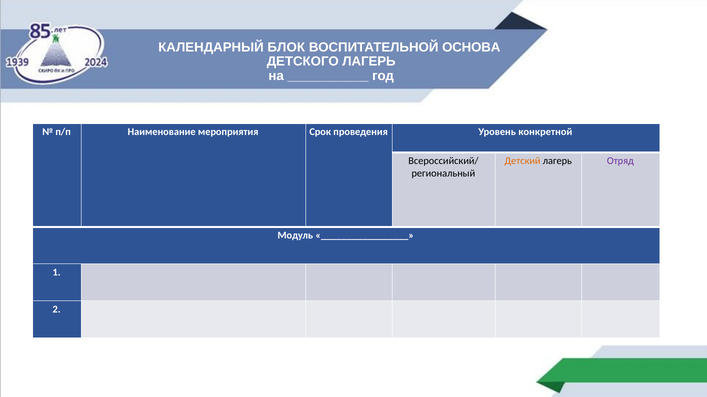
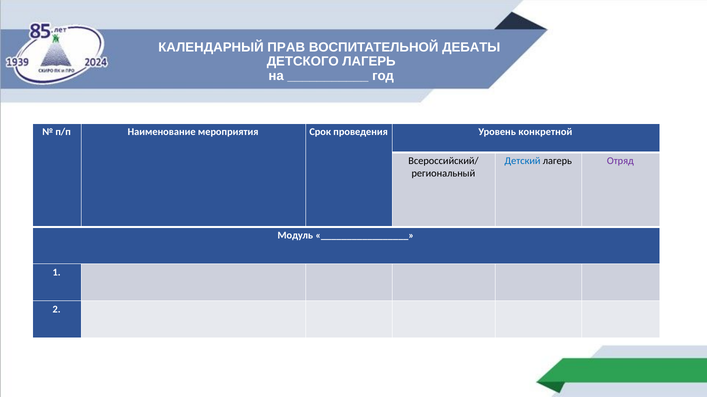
БЛОК: БЛОК -> ПРАВ (286, 47)
ОСНОВА: ОСНОВА -> ДЕБАТЫ (471, 47)
Детский colour: orange -> blue (523, 161)
